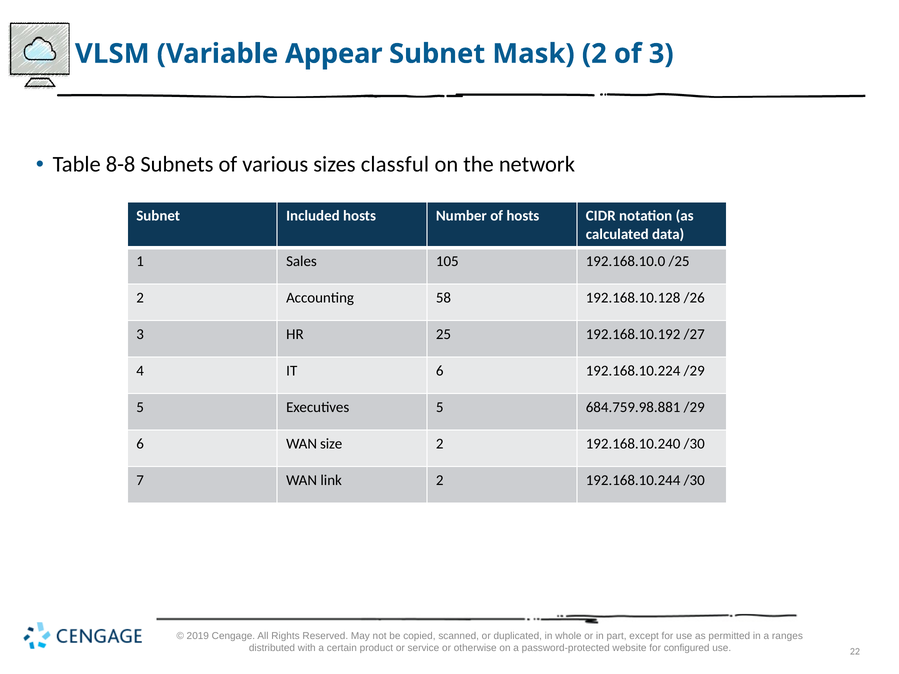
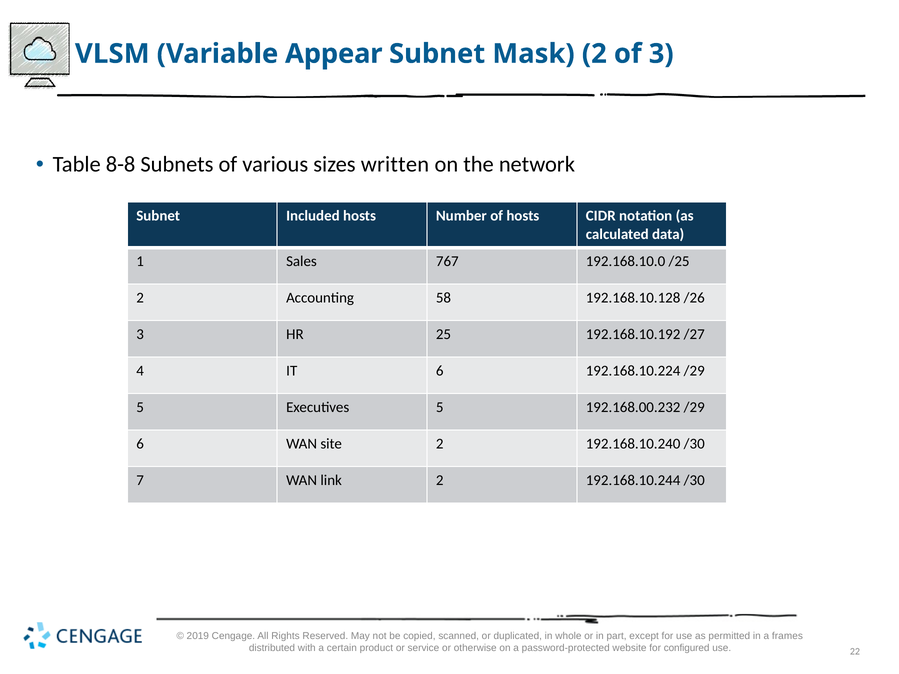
classful: classful -> written (395, 164)
105: 105 -> 767 (447, 262)
684.759.98.881: 684.759.98.881 -> 192.168.00.232 (633, 407)
size: size -> site (331, 444)
ranges: ranges -> frames (787, 636)
